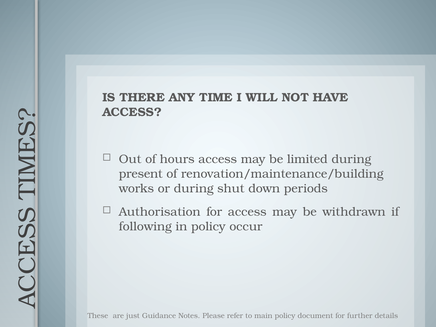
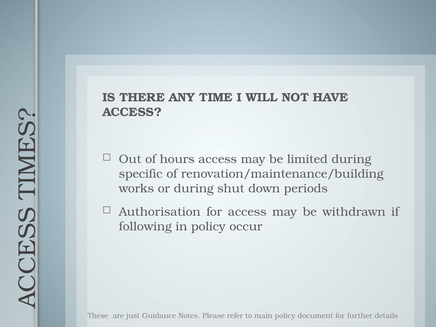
present: present -> specific (141, 174)
